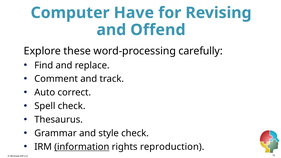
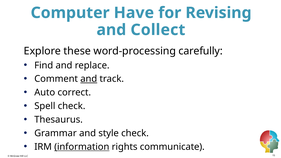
Offend: Offend -> Collect (158, 30)
and underline: none -> present (89, 79)
reproduction: reproduction -> communicate (172, 147)
